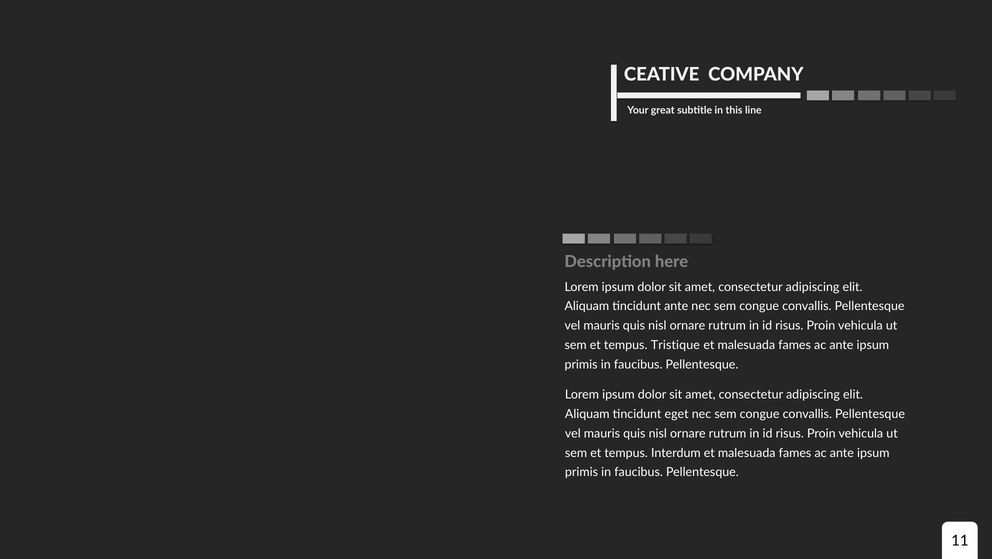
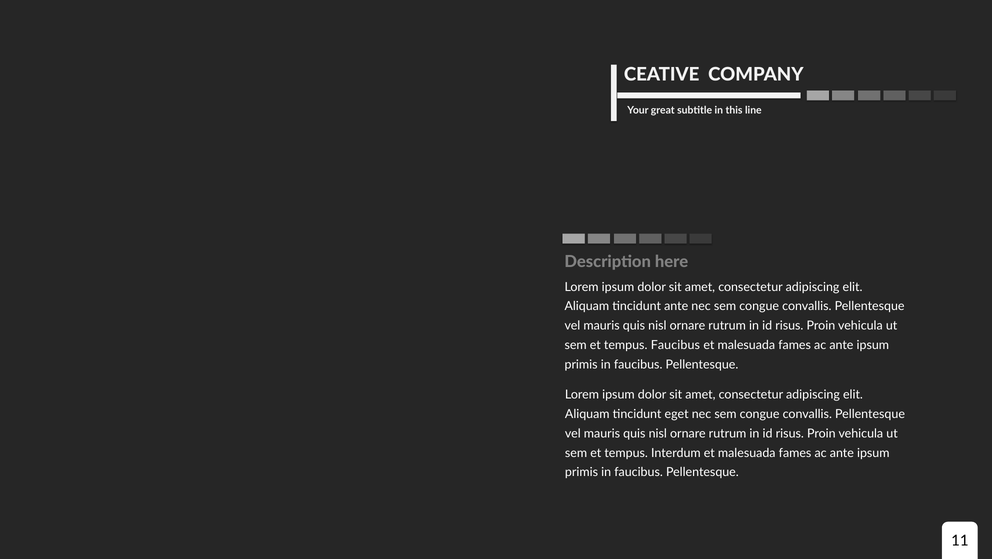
tempus Tristique: Tristique -> Faucibus (675, 345)
